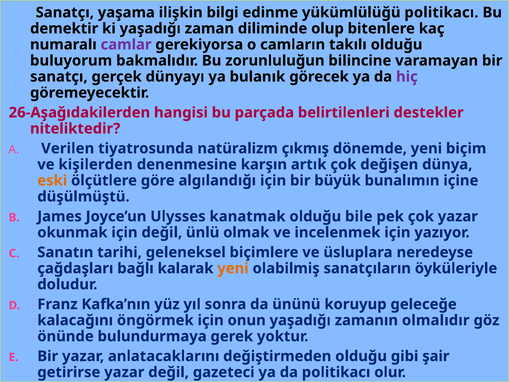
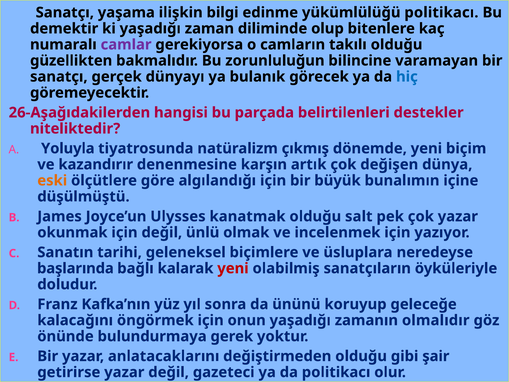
buluyorum: buluyorum -> güzellikten (71, 61)
hiç colour: purple -> blue (407, 77)
Verilen: Verilen -> Yoluyla (68, 148)
kişilerden: kişilerden -> kazandırır (96, 164)
bile: bile -> salt (359, 216)
çağdaşları: çağdaşları -> başlarında (75, 268)
yeni colour: orange -> red (233, 268)
